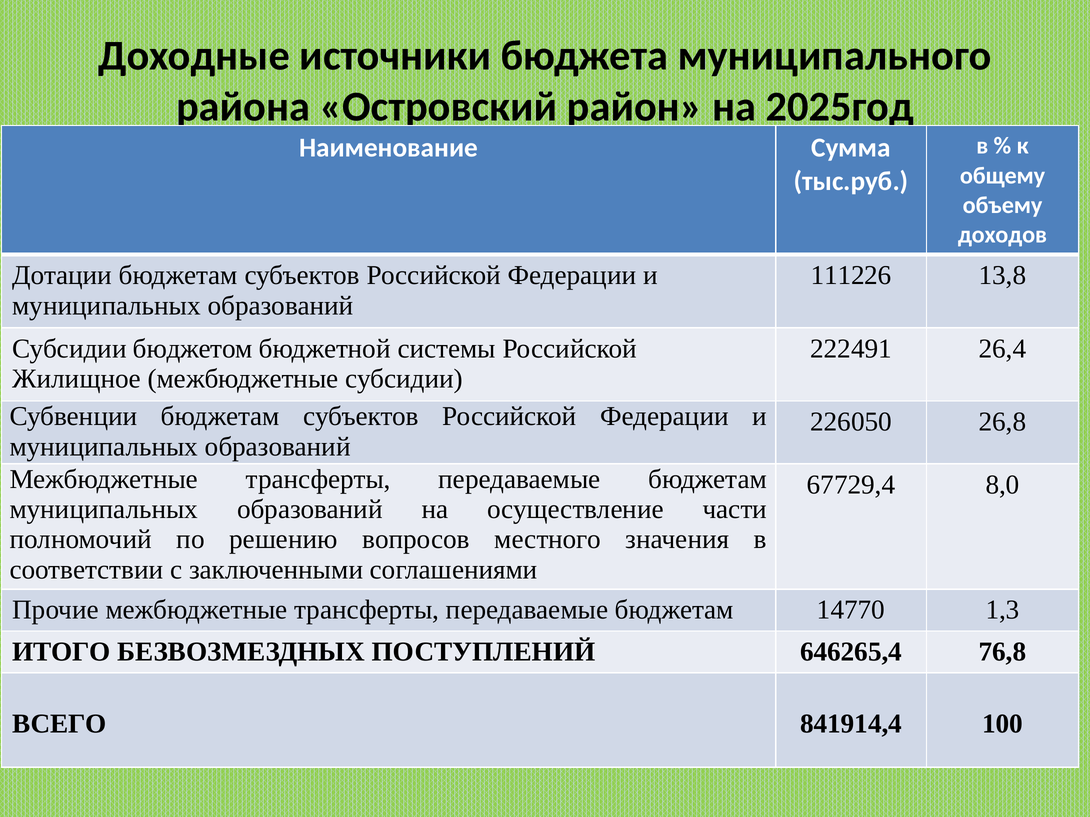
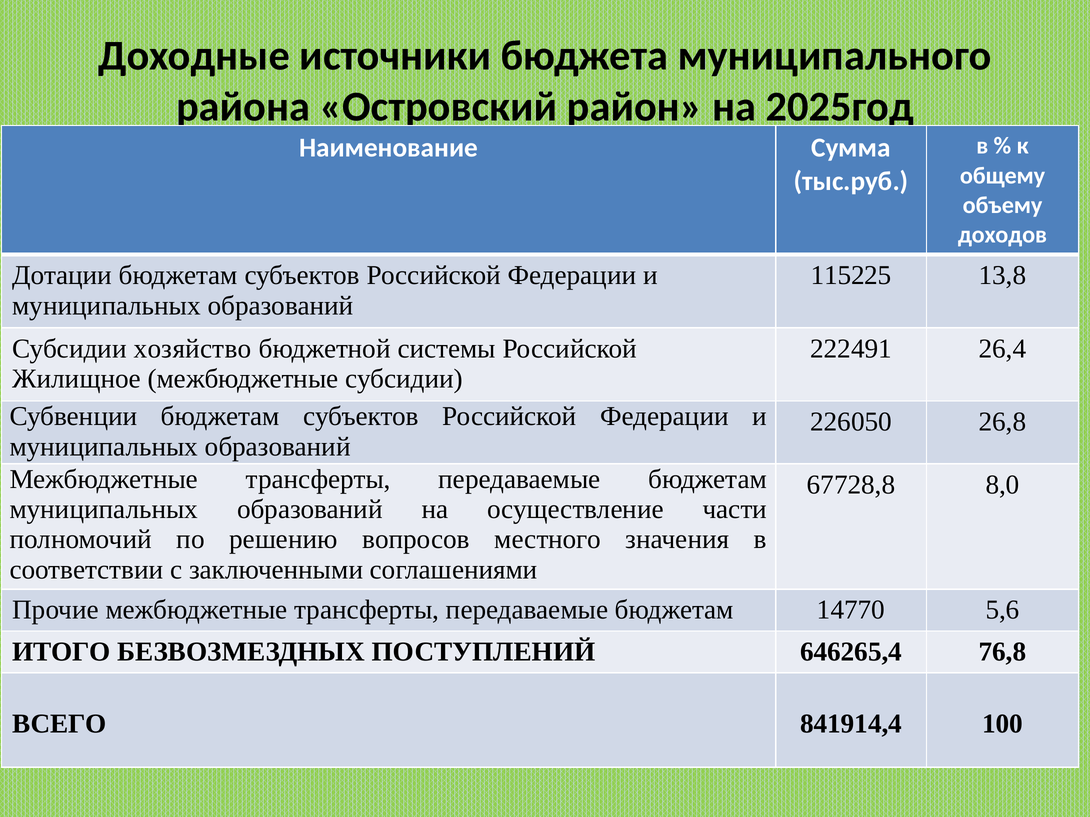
111226: 111226 -> 115225 (851, 276)
бюджетом: бюджетом -> хозяйство (193, 349)
67729,4: 67729,4 -> 67728,8 (851, 485)
1,3: 1,3 -> 5,6 (1003, 610)
